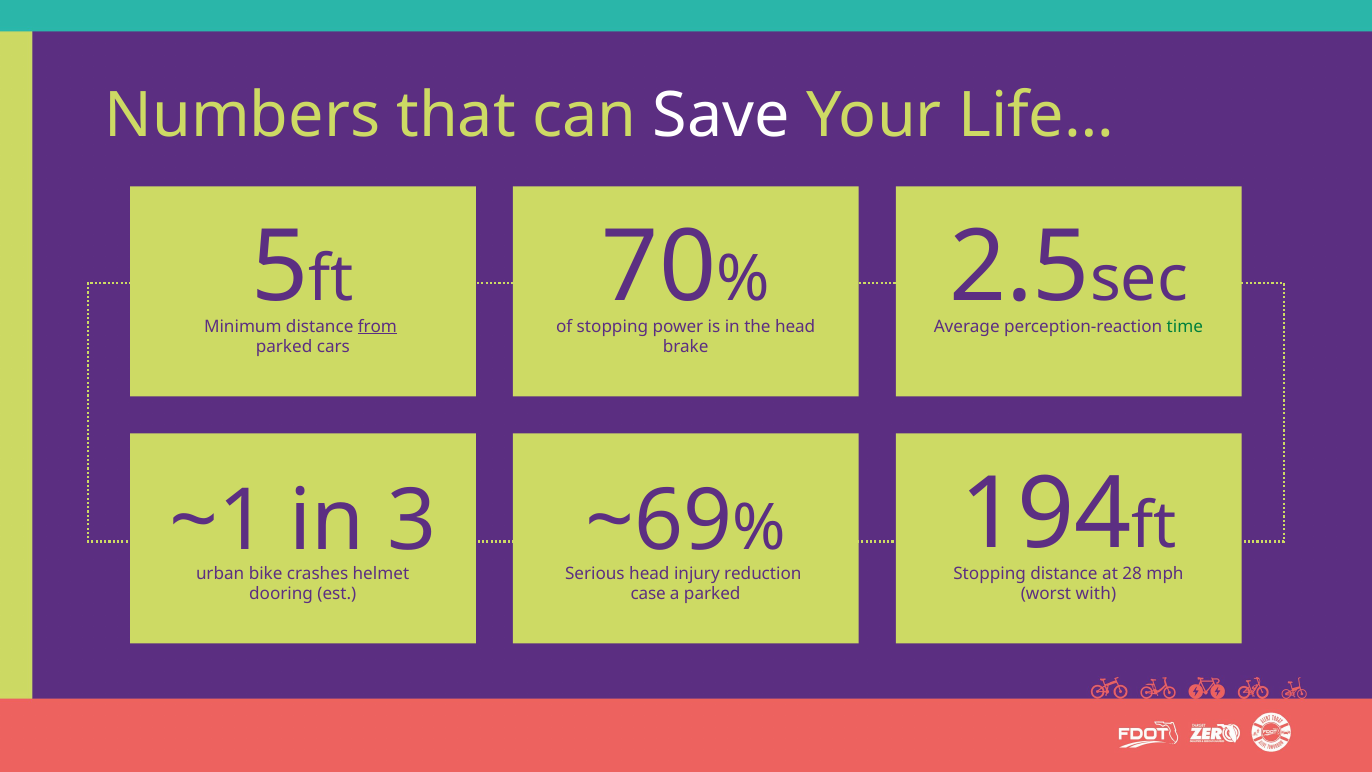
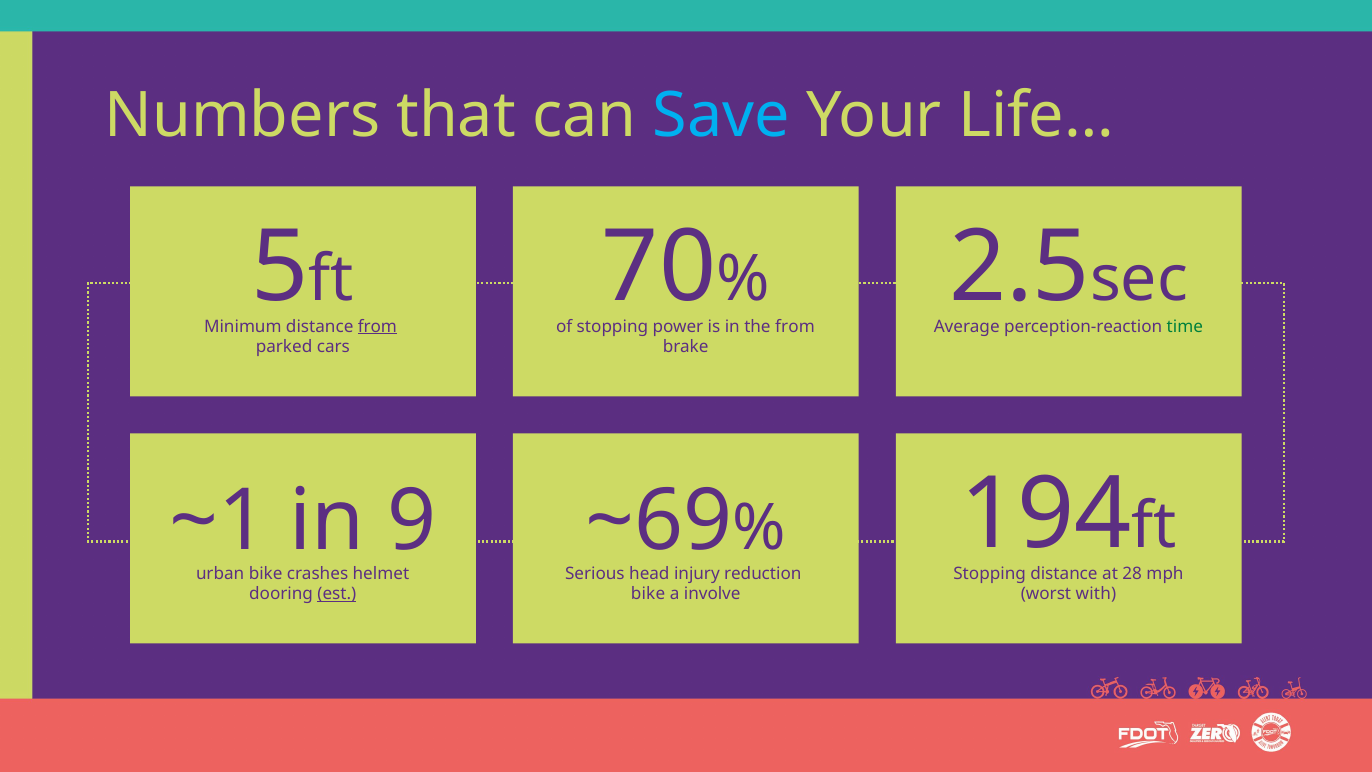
Save colour: white -> light blue (721, 115)
the head: head -> from (795, 326)
3: 3 -> 9 (412, 521)
est underline: none -> present (337, 594)
case: case -> bike (648, 594)
a parked: parked -> involve (712, 594)
